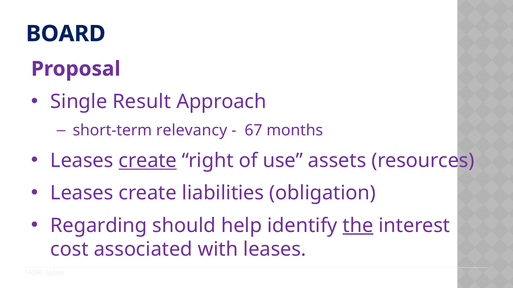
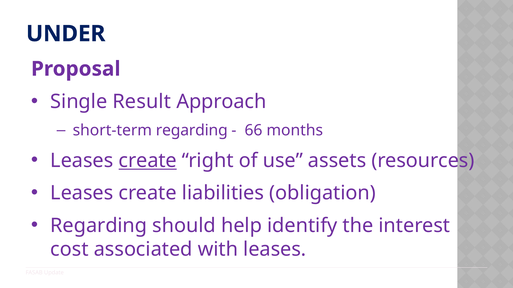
BOARD: BOARD -> UNDER (66, 34)
short-term relevancy: relevancy -> regarding (192, 131)
67: 67 -> 66 (253, 131)
the underline: present -> none (358, 226)
